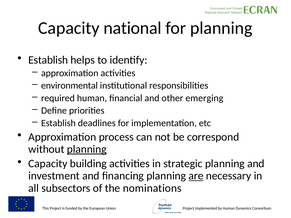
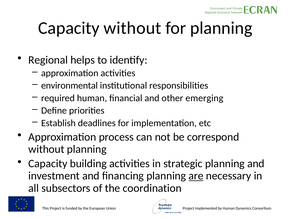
Capacity national: national -> without (132, 28)
Establish: Establish -> Regional (48, 60)
planning underline: present -> none (87, 149)
nominations: nominations -> coordination (152, 188)
